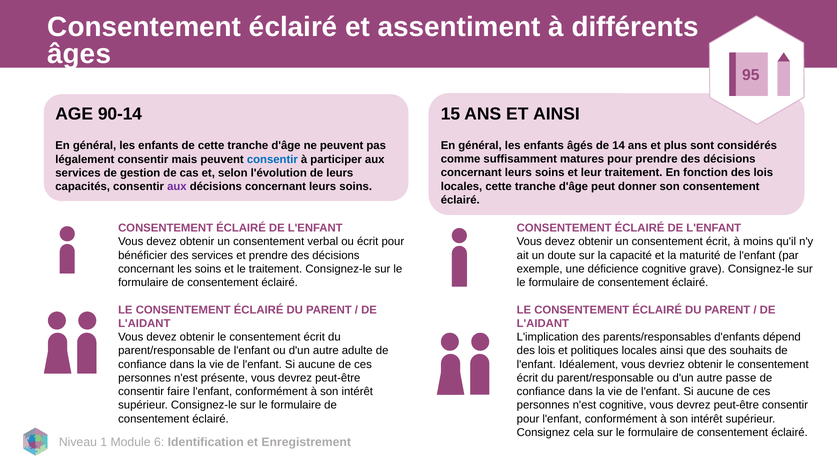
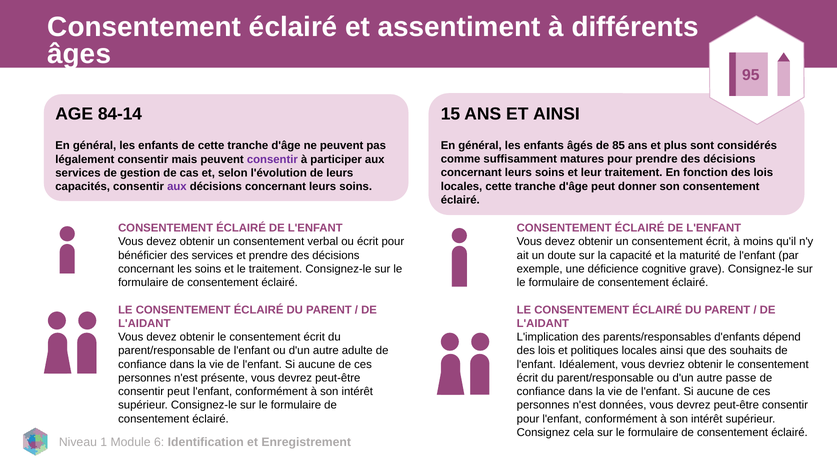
90-14: 90-14 -> 84-14 (120, 114)
14: 14 -> 85 (619, 145)
consentir colour: blue -> purple (272, 159)
consentir faire: faire -> peut (178, 391)
n'est cognitive: cognitive -> données (623, 405)
